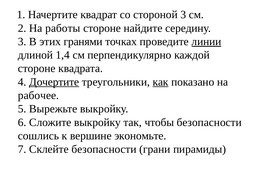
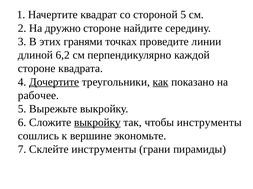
стороной 3: 3 -> 5 (183, 15)
работы: работы -> дружно (63, 28)
линии underline: present -> none (206, 42)
1,4: 1,4 -> 6,2 (63, 55)
выкройку underline: none -> present (97, 123)
чтобы безопасности: безопасности -> инструменты (209, 123)
Склейте безопасности: безопасности -> инструменты (104, 150)
